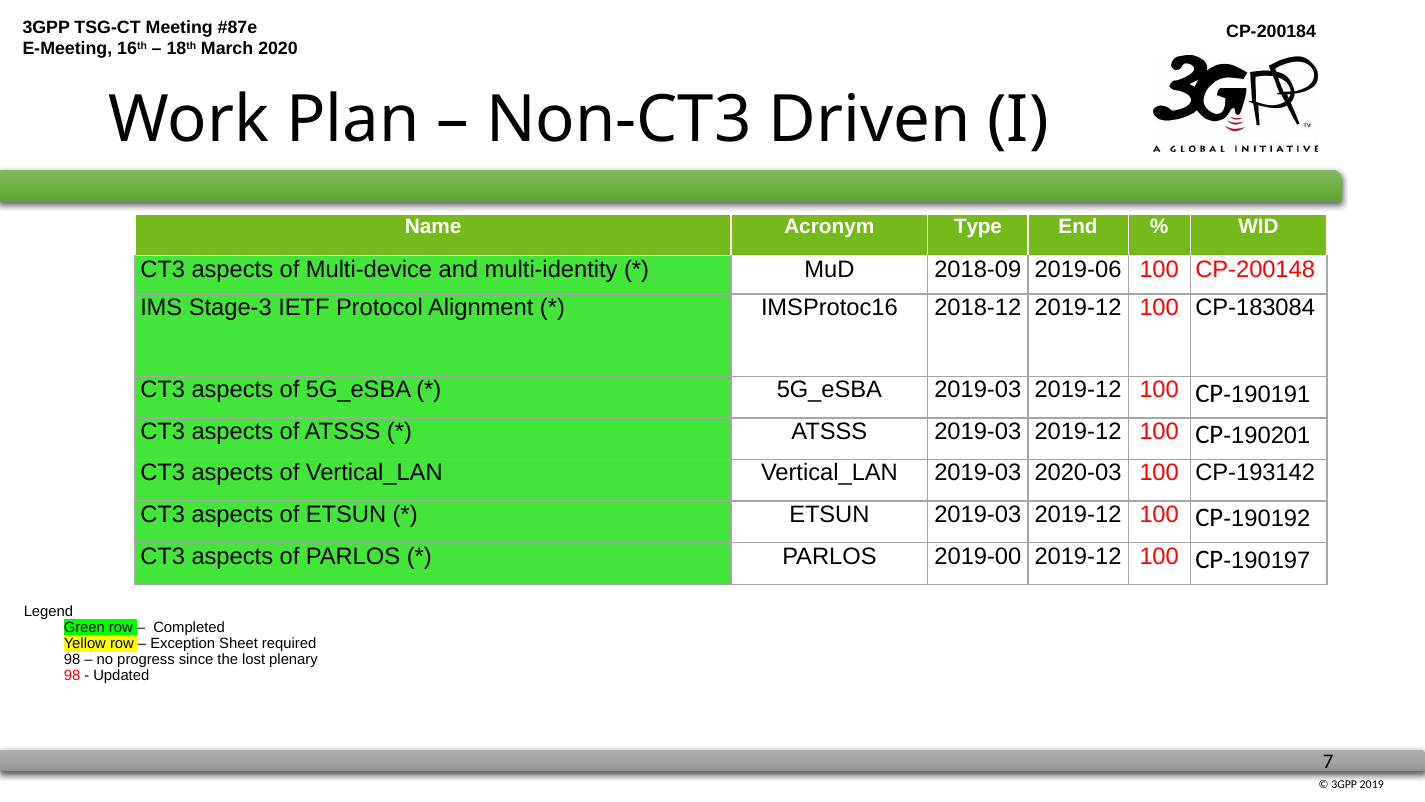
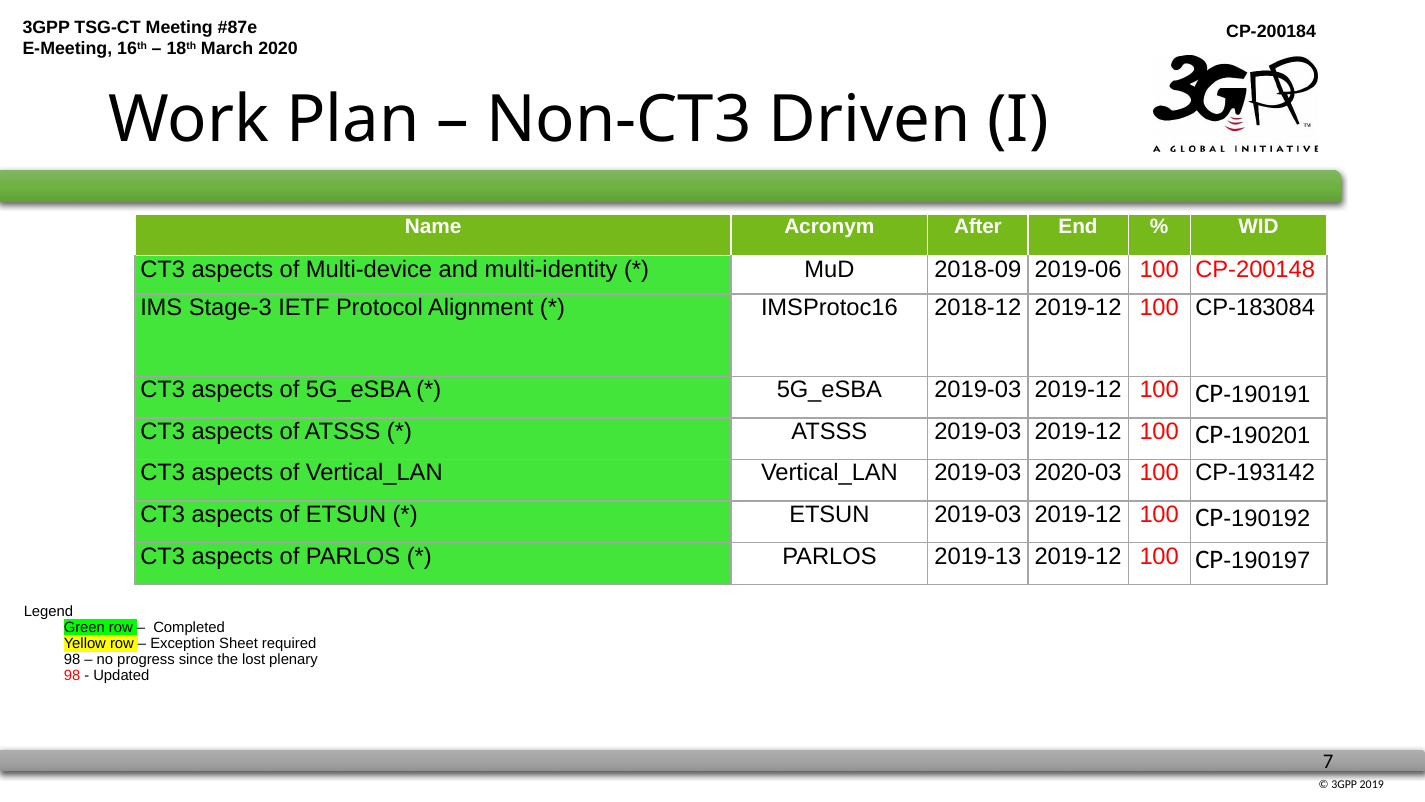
Type: Type -> After (978, 226)
2019-00: 2019-00 -> 2019-13 (978, 556)
